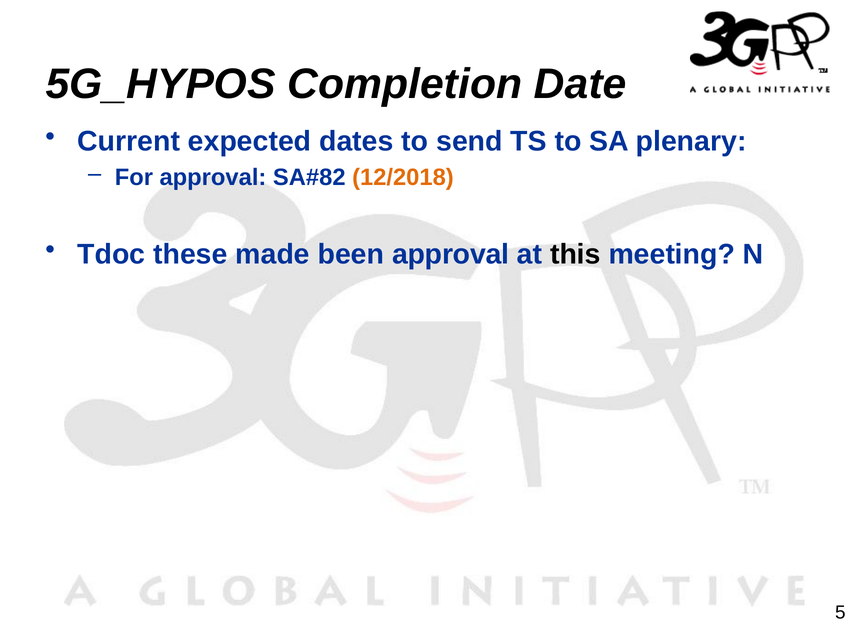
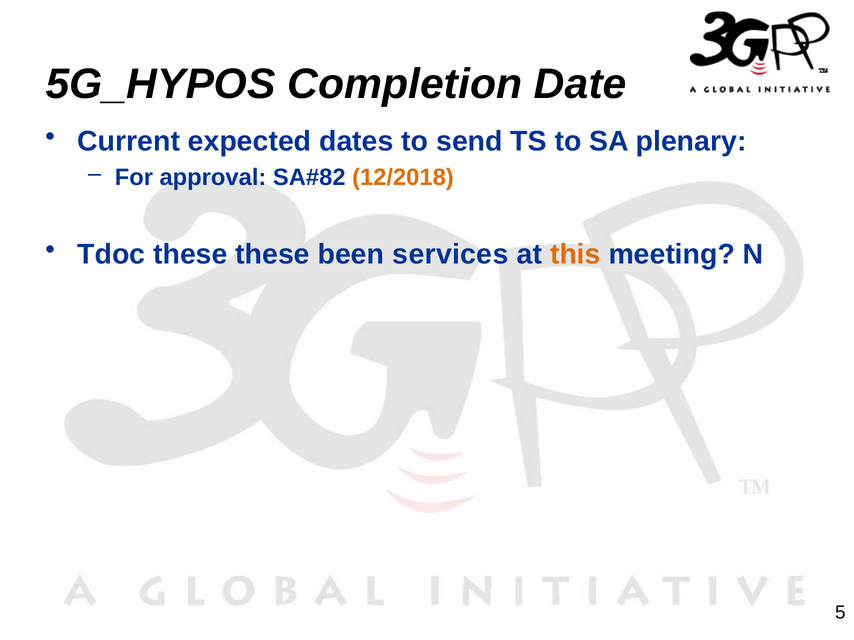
these made: made -> these (273, 255)
been approval: approval -> services (450, 255)
this colour: black -> orange (575, 255)
